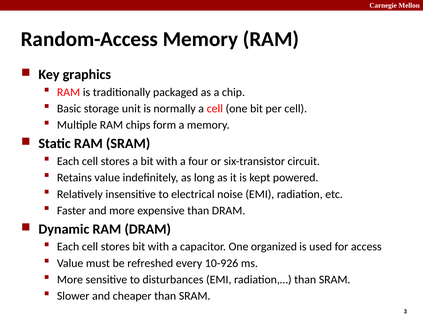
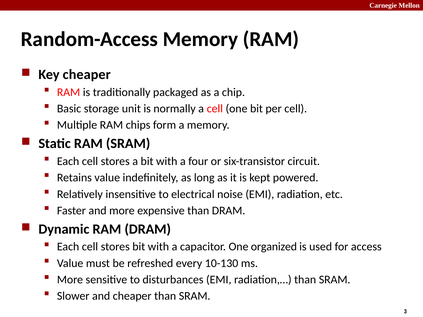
Key graphics: graphics -> cheaper (87, 75)
10-926: 10-926 -> 10-130 (222, 263)
